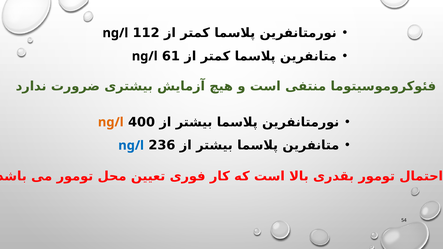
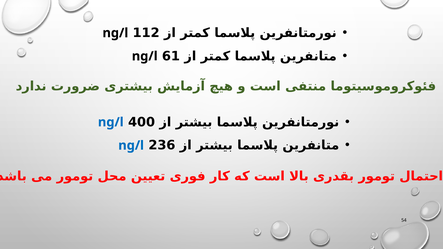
ng/l colour: orange -> blue (111, 122)
